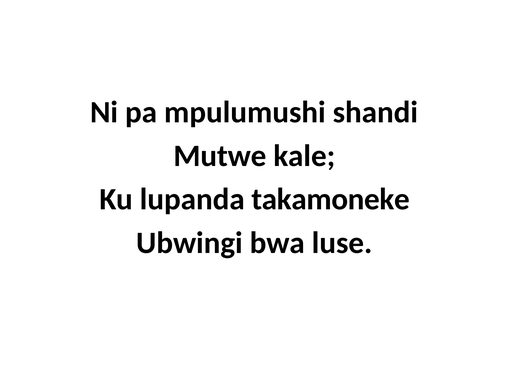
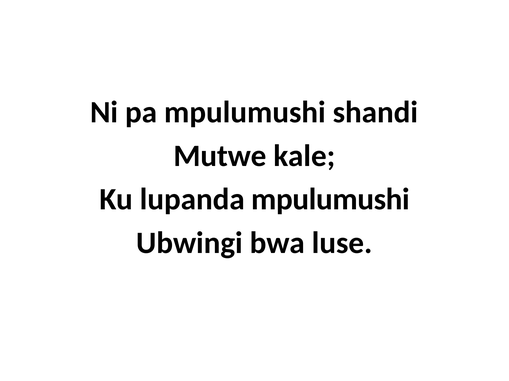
lupanda takamoneke: takamoneke -> mpulumushi (331, 200)
